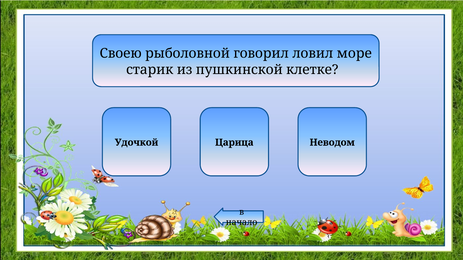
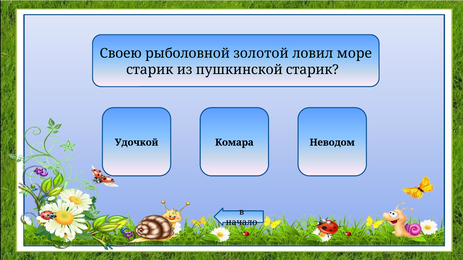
говорил: говорил -> золотой (261, 54)
пушкинской клетке: клетке -> старик (312, 70)
Царица: Царица -> Комара (234, 143)
